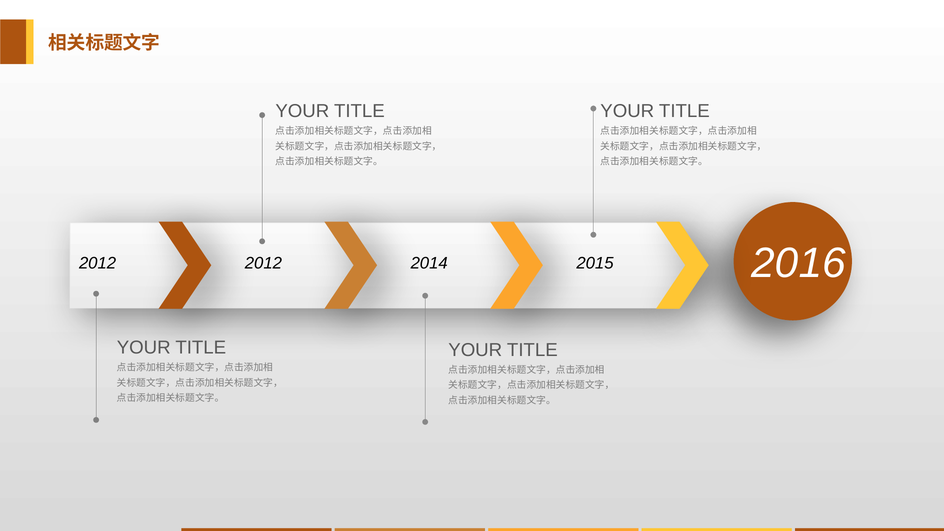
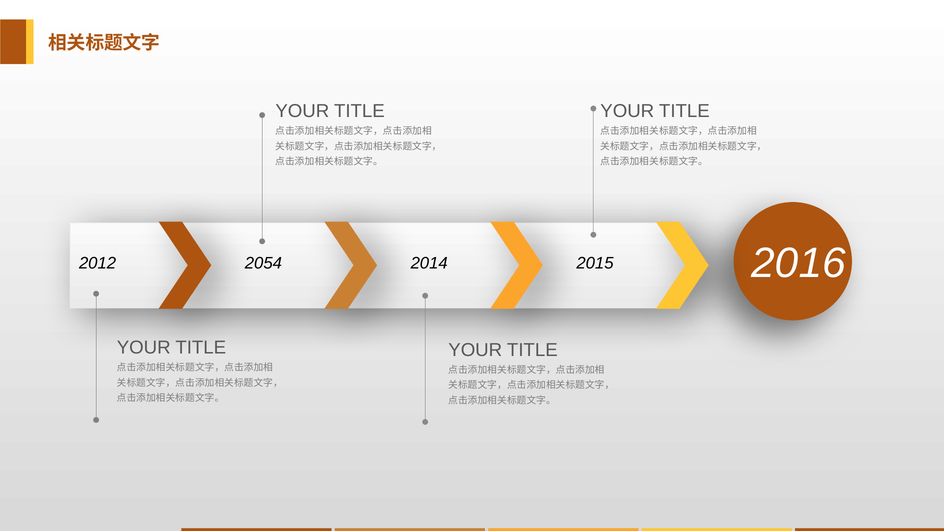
2012 2012: 2012 -> 2054 (263, 263)
